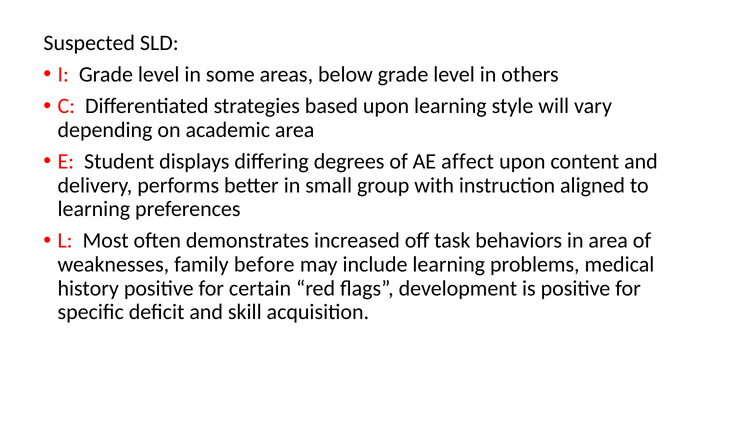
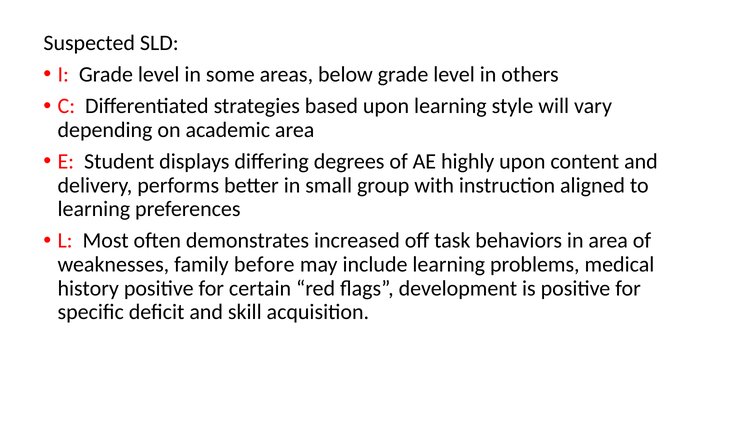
affect: affect -> highly (468, 161)
